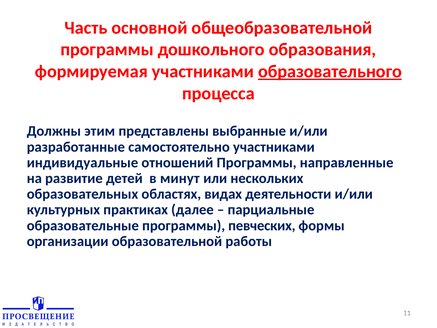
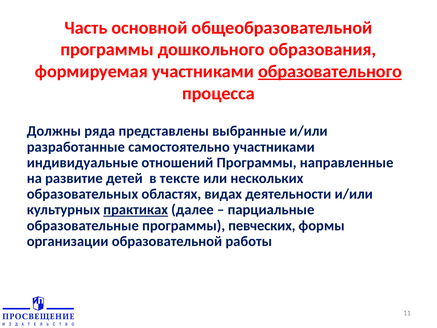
этим: этим -> ряда (100, 131)
минут: минут -> тексте (180, 178)
практиках underline: none -> present (136, 210)
